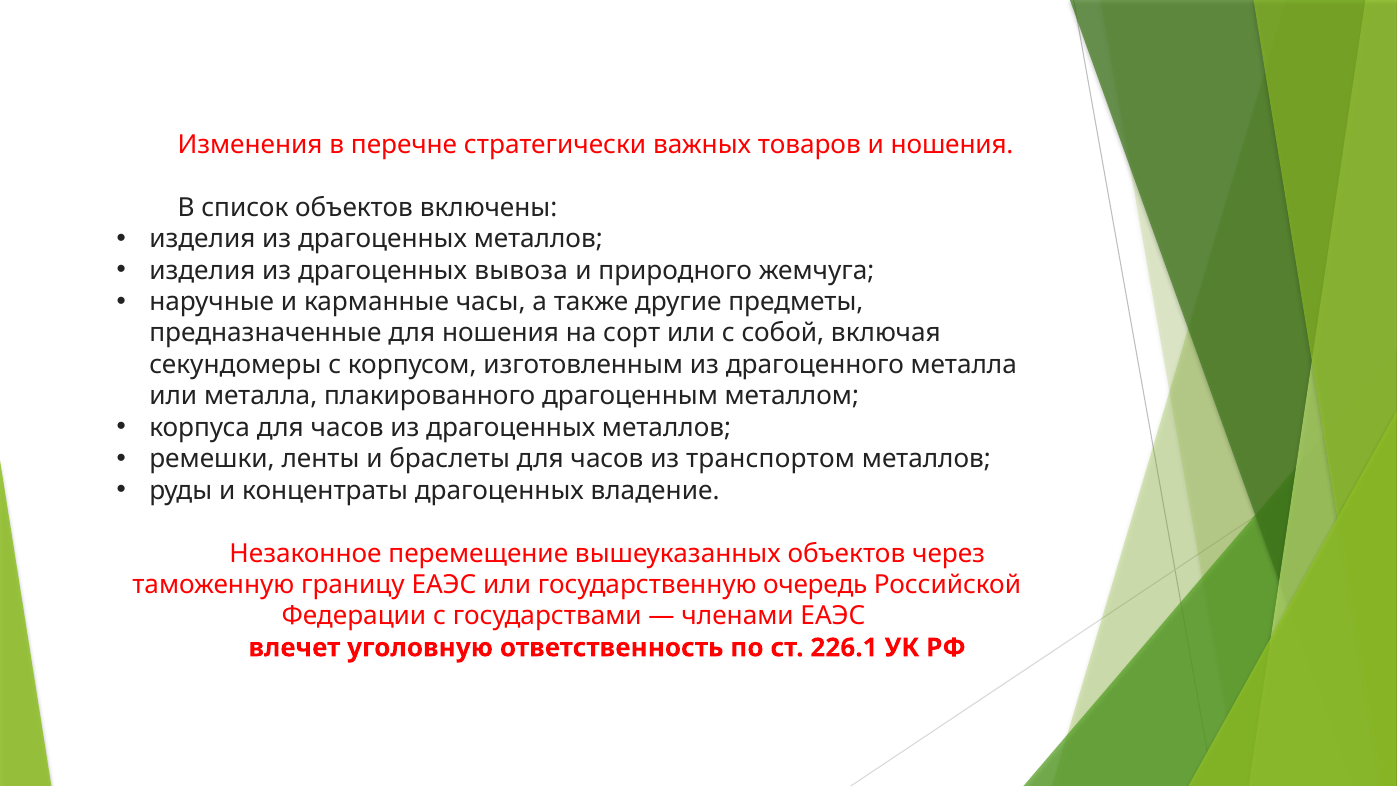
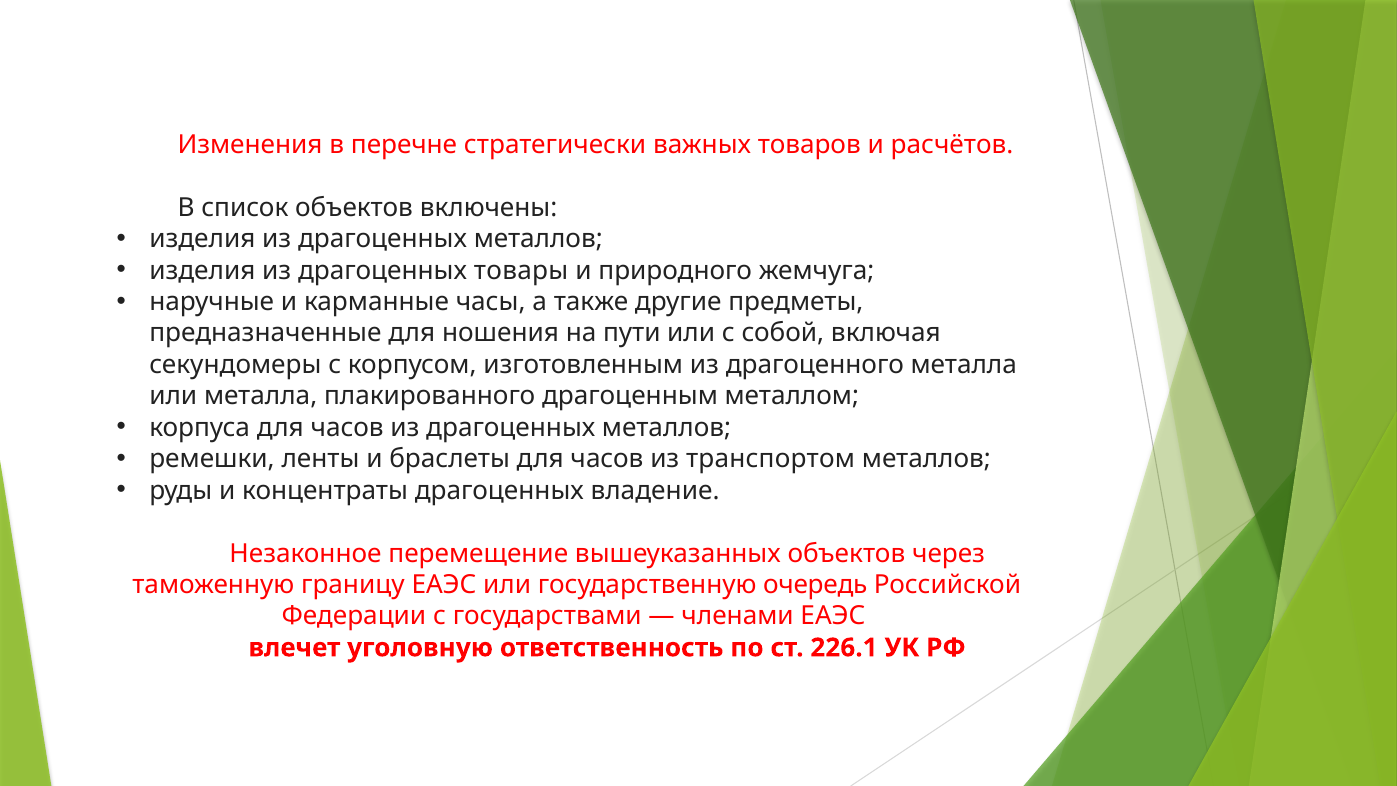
и ношения: ношения -> расчётов (952, 145)
вывоза: вывоза -> товары (521, 270)
сорт: сорт -> пути (632, 333)
